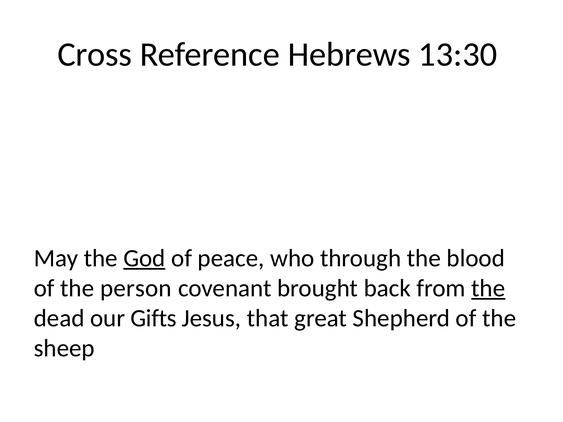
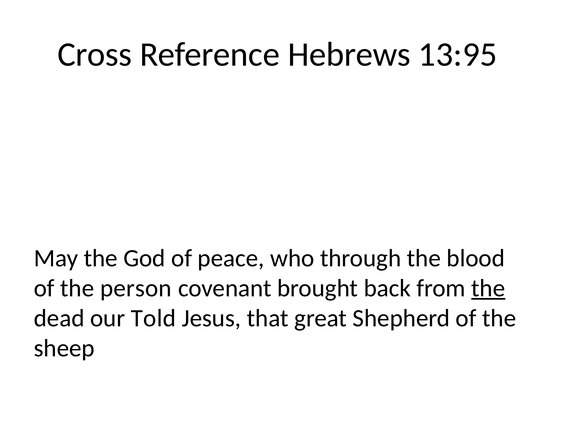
13:30: 13:30 -> 13:95 (458, 55)
God underline: present -> none (144, 258)
Gifts: Gifts -> Told (153, 318)
